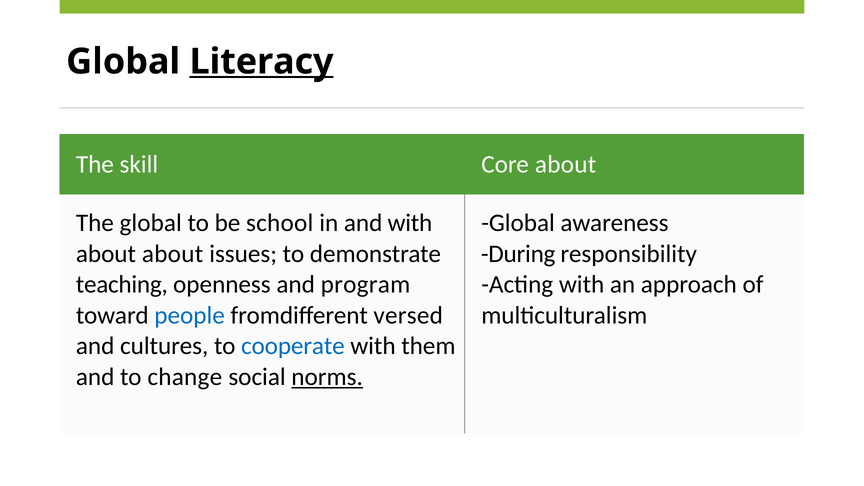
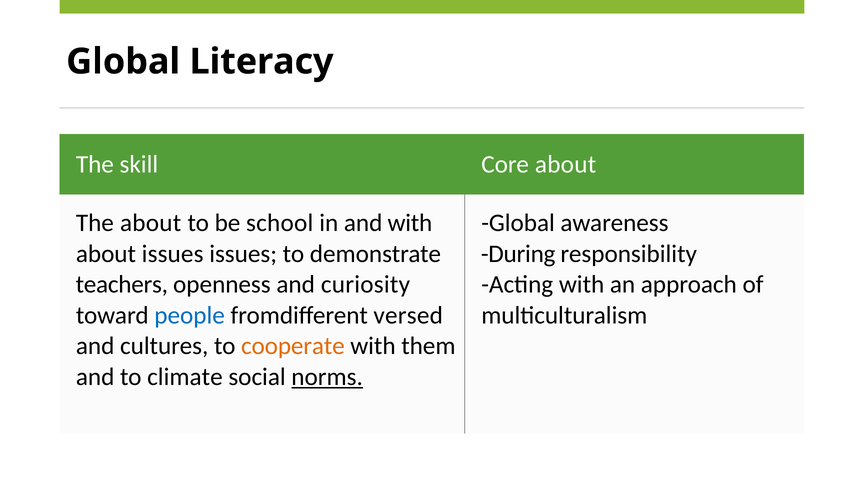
Literacy underline: present -> none (262, 62)
The global: global -> about (151, 223)
about about: about -> issues (173, 254)
teaching: teaching -> teachers (122, 285)
program: program -> curiosity (365, 285)
cooperate colour: blue -> orange (293, 346)
change: change -> climate (185, 377)
